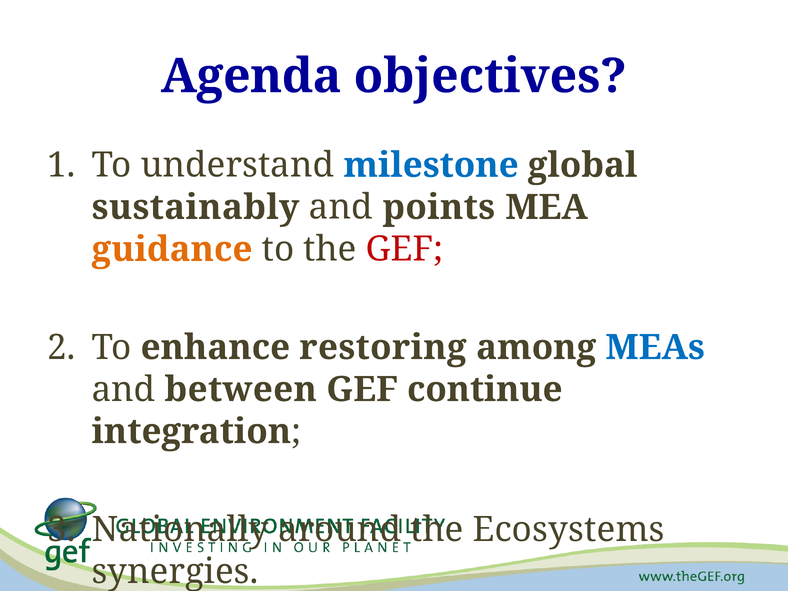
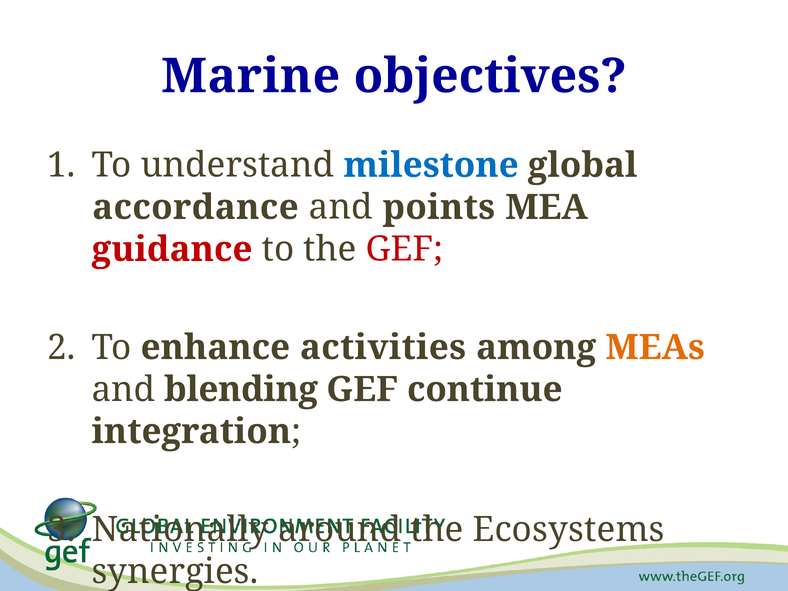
Agenda: Agenda -> Marine (251, 76)
sustainably: sustainably -> accordance (195, 207)
guidance colour: orange -> red (172, 249)
restoring: restoring -> activities (383, 347)
MEAs colour: blue -> orange (655, 347)
between: between -> blending (241, 390)
